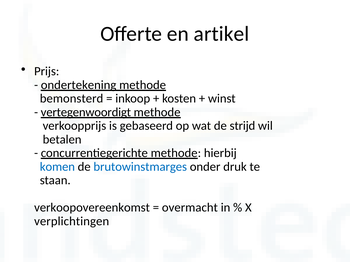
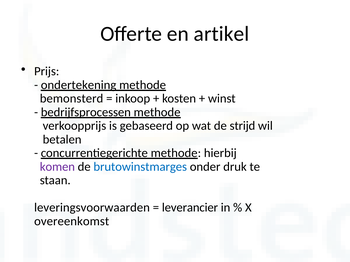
vertegenwoordigt: vertegenwoordigt -> bedrijfsprocessen (86, 112)
komen colour: blue -> purple (57, 167)
verkoopovereenkomst: verkoopovereenkomst -> leveringsvoorwaarden (92, 208)
overmacht: overmacht -> leverancier (190, 208)
verplichtingen: verplichtingen -> overeenkomst (72, 222)
